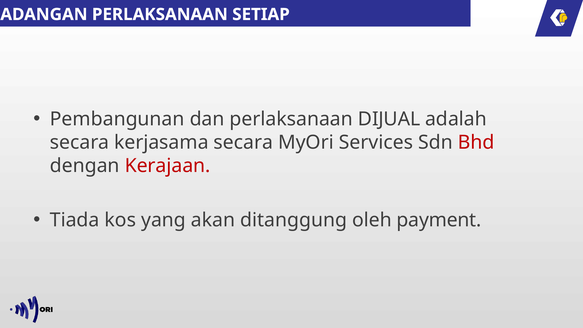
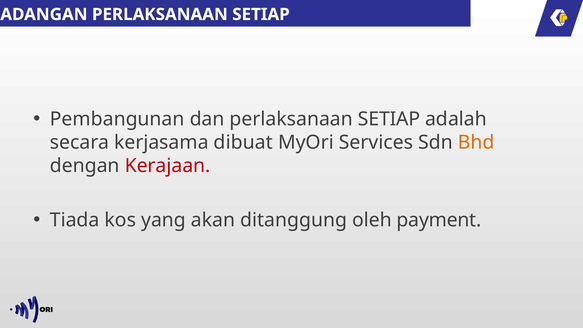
dan perlaksanaan DIJUAL: DIJUAL -> SETIAP (389, 119)
kerjasama secara: secara -> dibuat (243, 142)
Bhd colour: red -> orange (476, 142)
